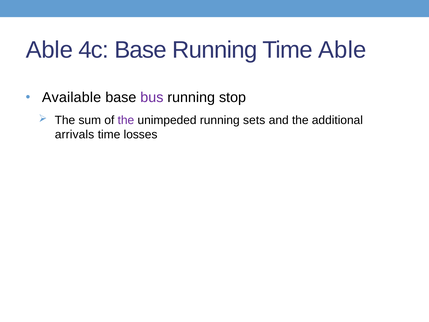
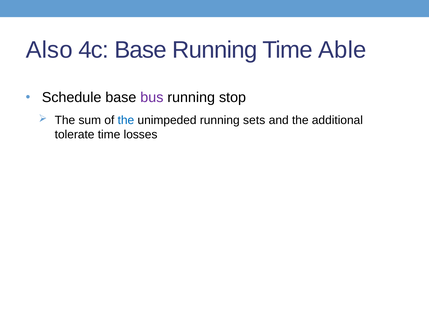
Able: Able -> Also (49, 50)
Available: Available -> Schedule (72, 98)
the colour: purple -> blue (126, 120)
arrivals: arrivals -> tolerate (75, 135)
